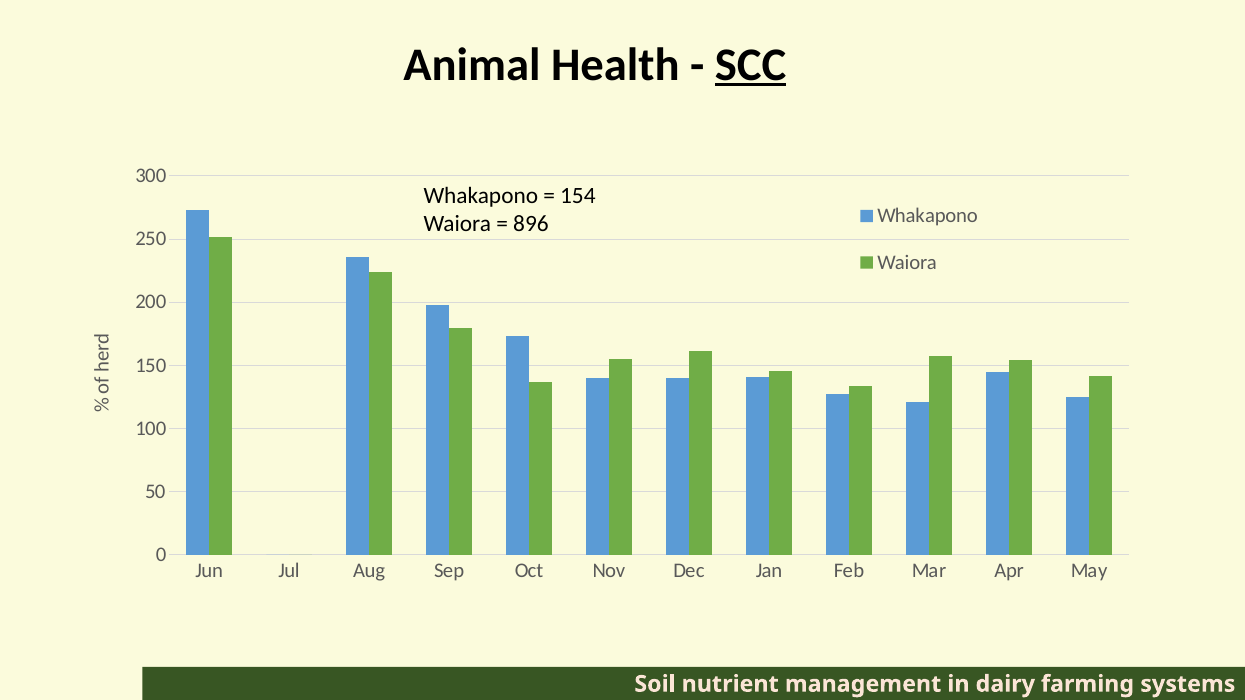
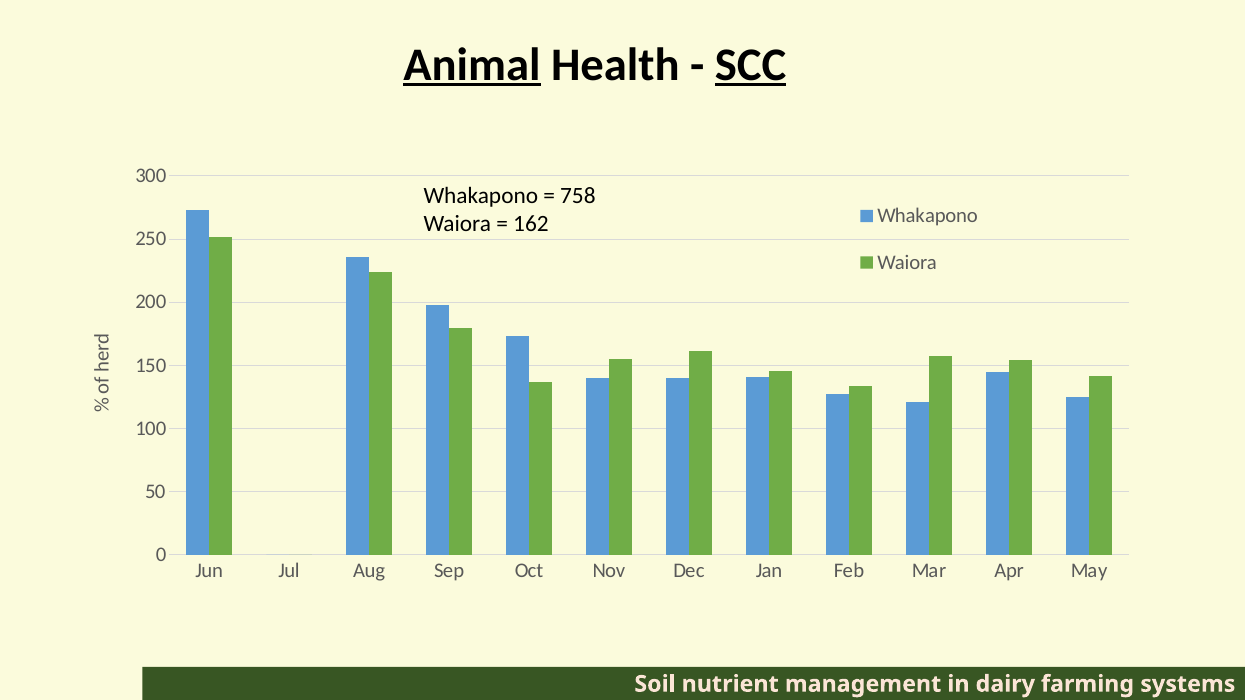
Animal underline: none -> present (472, 65)
154: 154 -> 758 (578, 196)
896: 896 -> 162 (531, 224)
